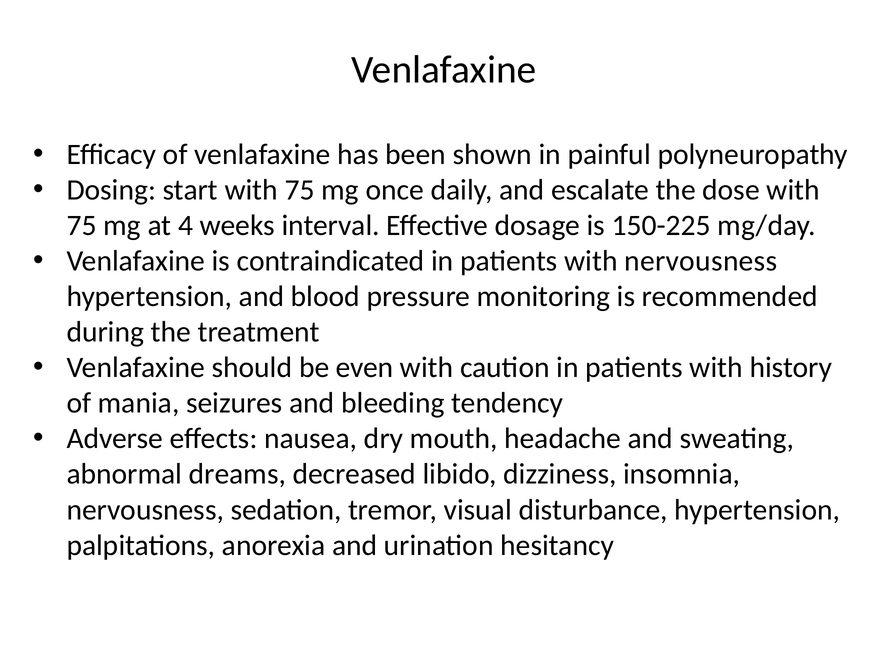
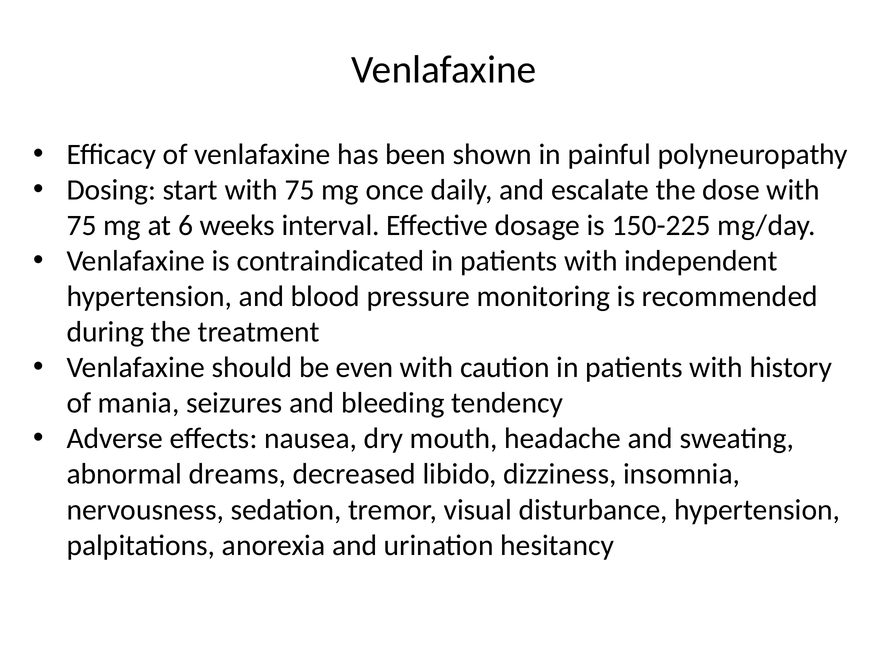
4: 4 -> 6 (186, 226)
with nervousness: nervousness -> independent (701, 261)
